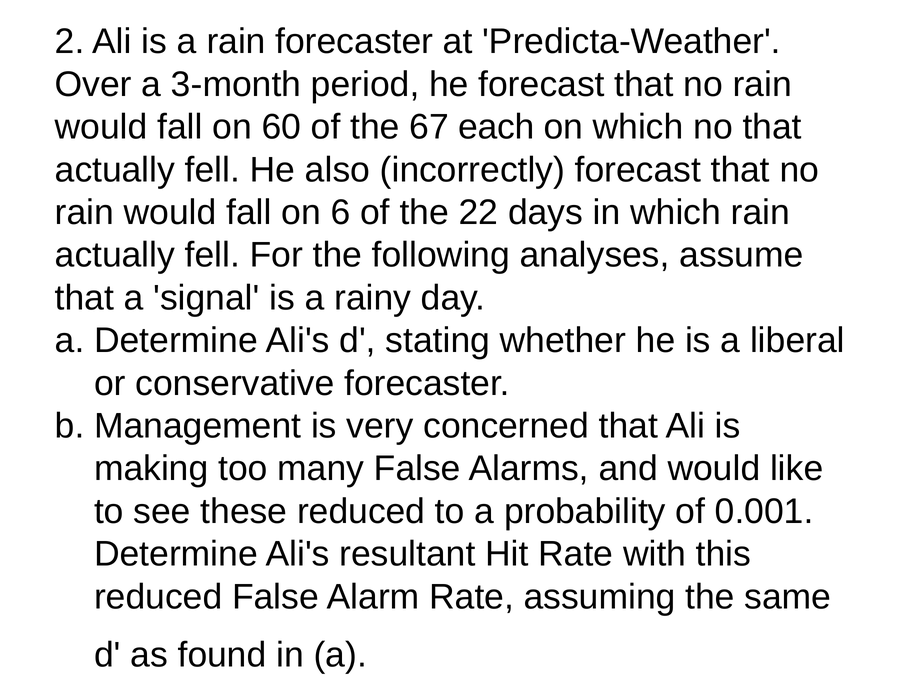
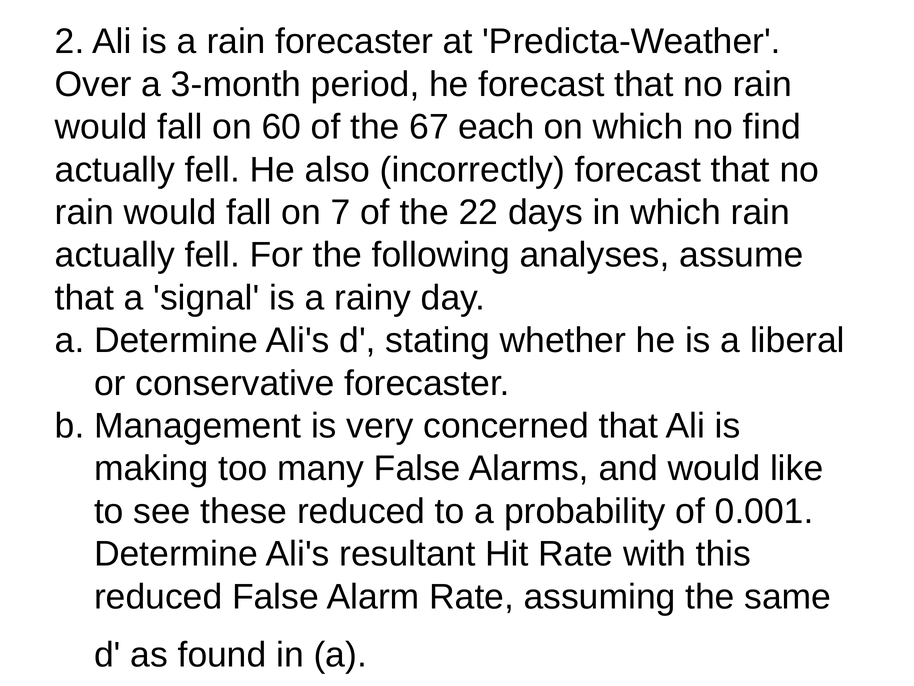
no that: that -> find (772, 127)
6: 6 -> 7 (341, 212)
